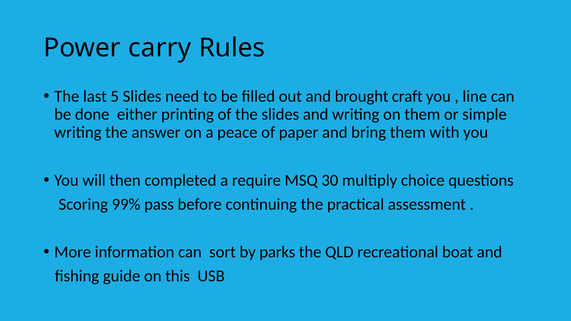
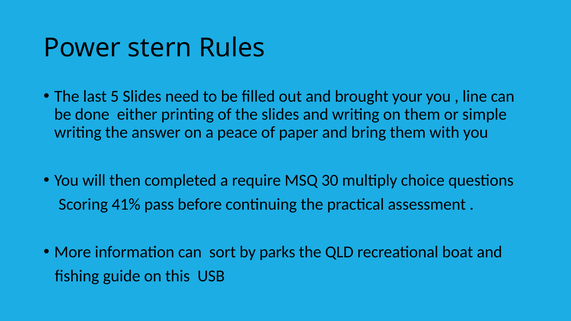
carry: carry -> stern (160, 48)
craft: craft -> your (407, 97)
99%: 99% -> 41% (126, 204)
